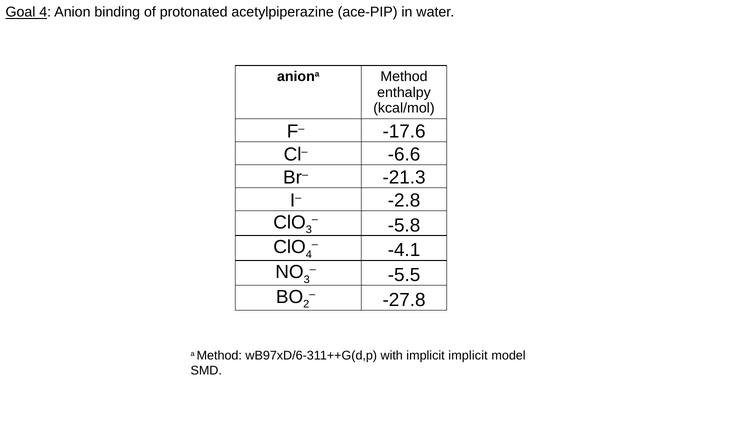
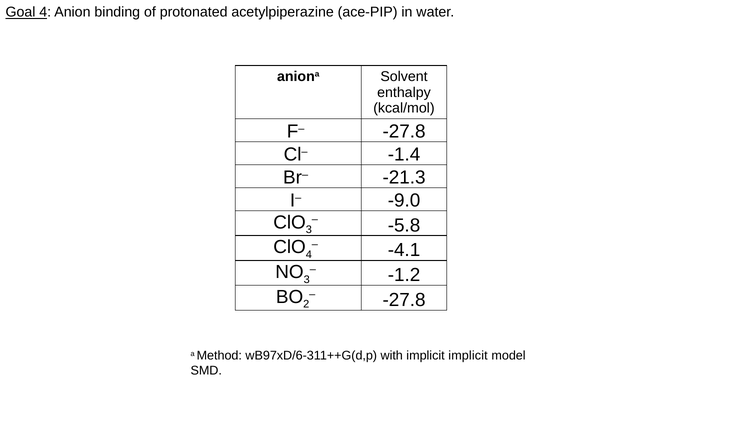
aniona Method: Method -> Solvent (404, 77)
F– -17.6: -17.6 -> -27.8 (404, 132)
-6.6: -6.6 -> -1.4 (404, 155)
-2.8: -2.8 -> -9.0 (404, 201)
-5.5: -5.5 -> -1.2 (404, 275)
